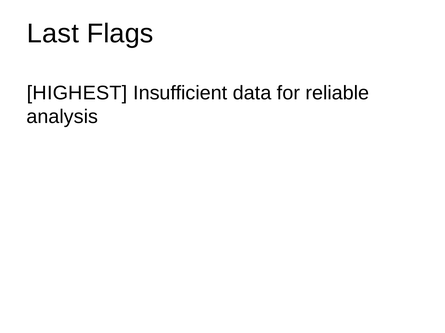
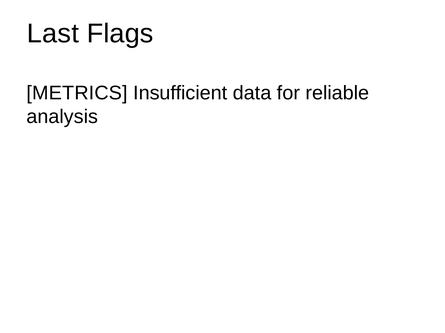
HIGHEST: HIGHEST -> METRICS (77, 93)
